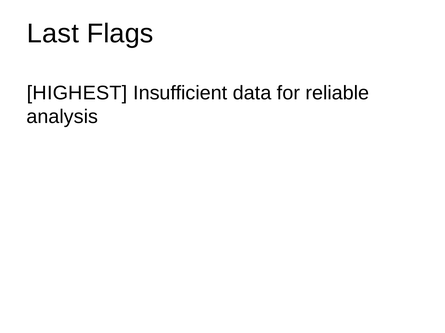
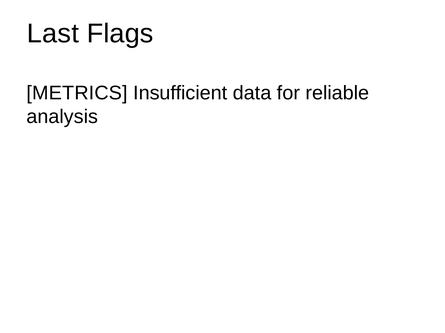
HIGHEST: HIGHEST -> METRICS (77, 93)
